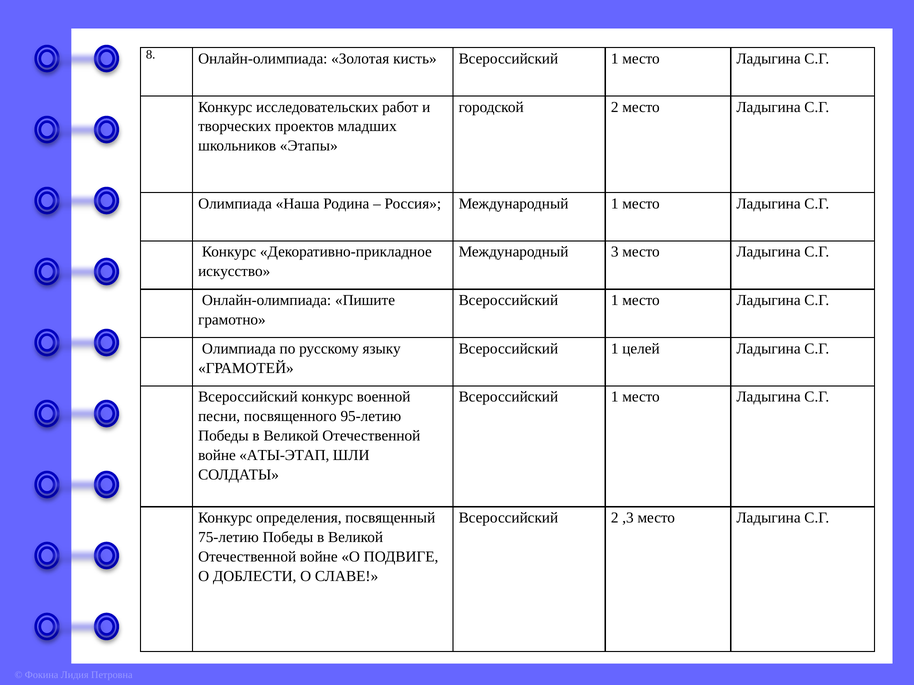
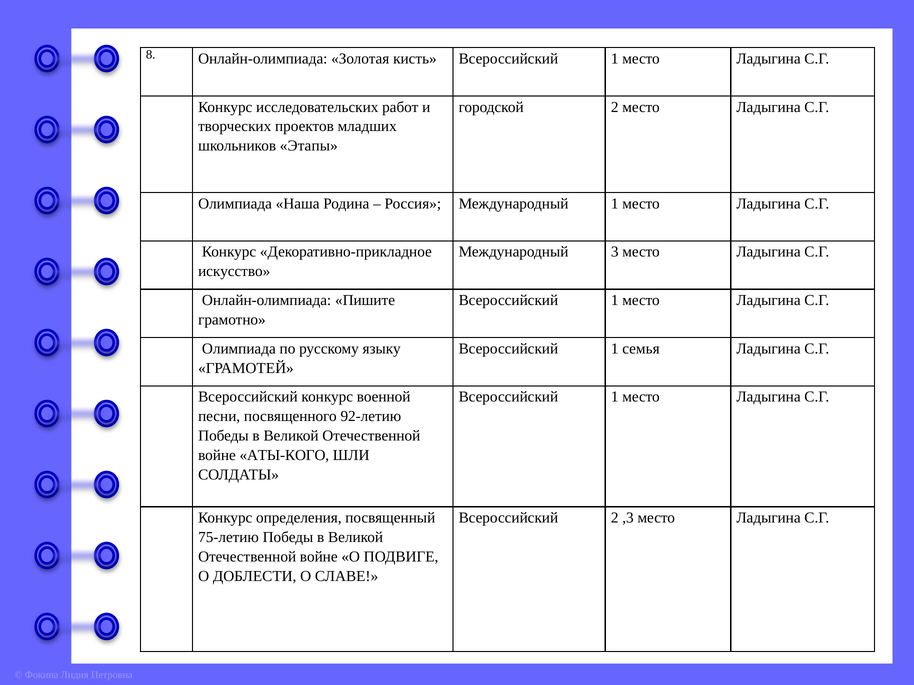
целей: целей -> семья (641, 349)
95-летию: 95-летию -> 92-летию (371, 417)
АТЫ-ЭТАП: АТЫ-ЭТАП -> АТЫ-КОГО (284, 456)
